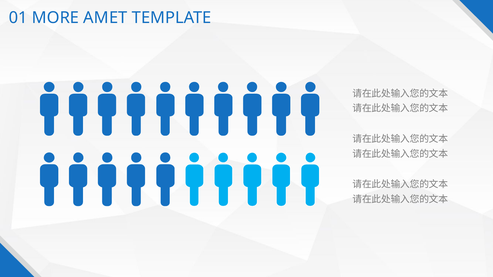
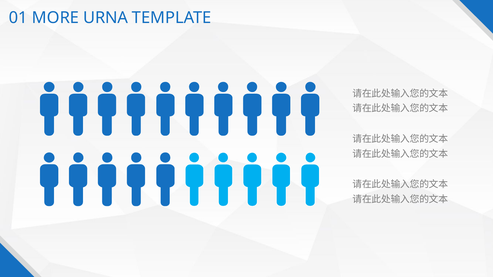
AMET: AMET -> URNA (106, 18)
